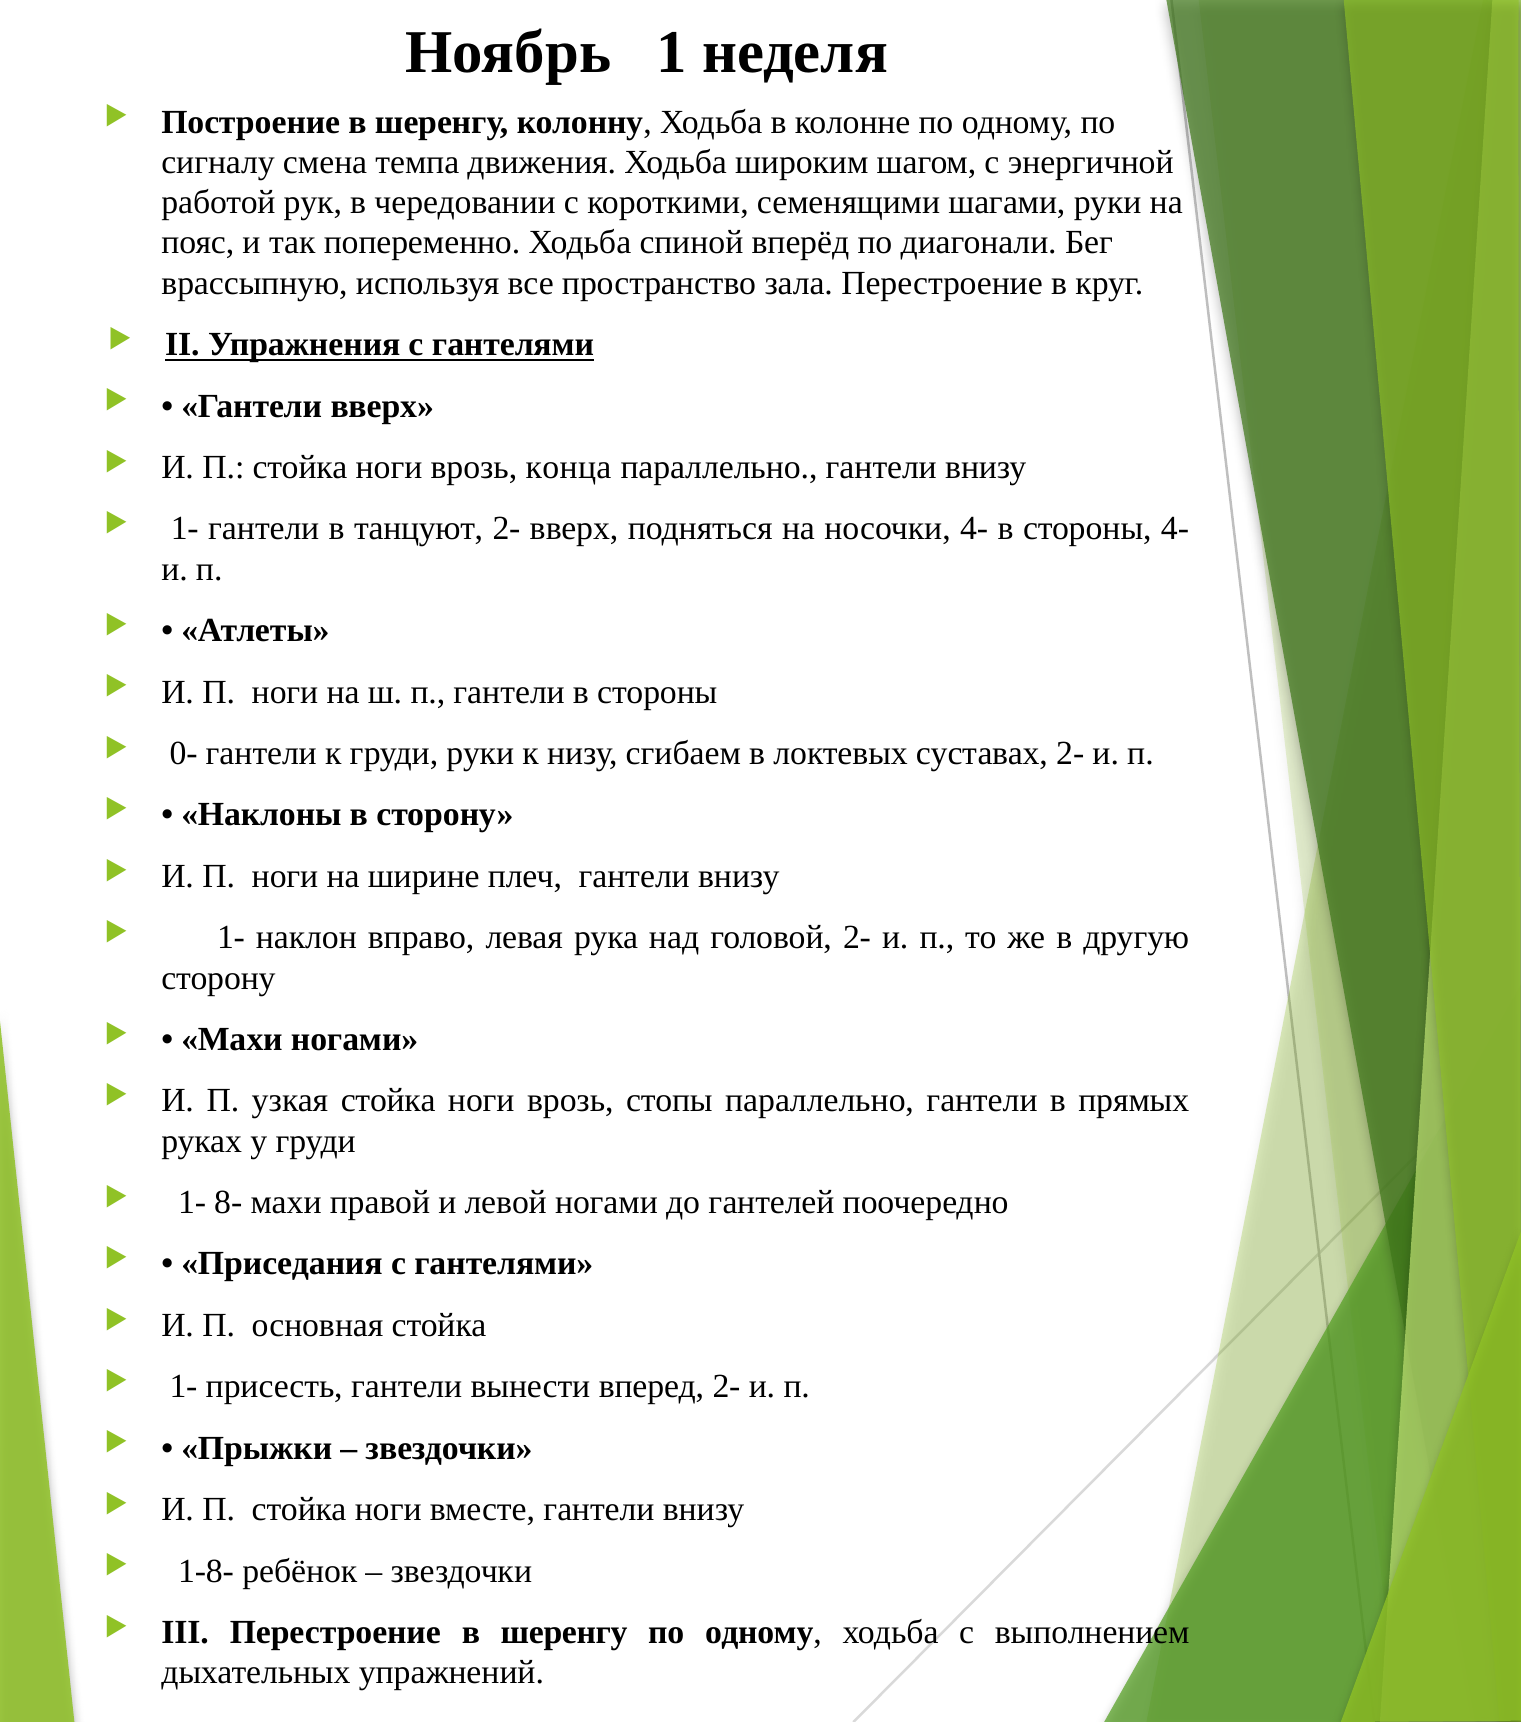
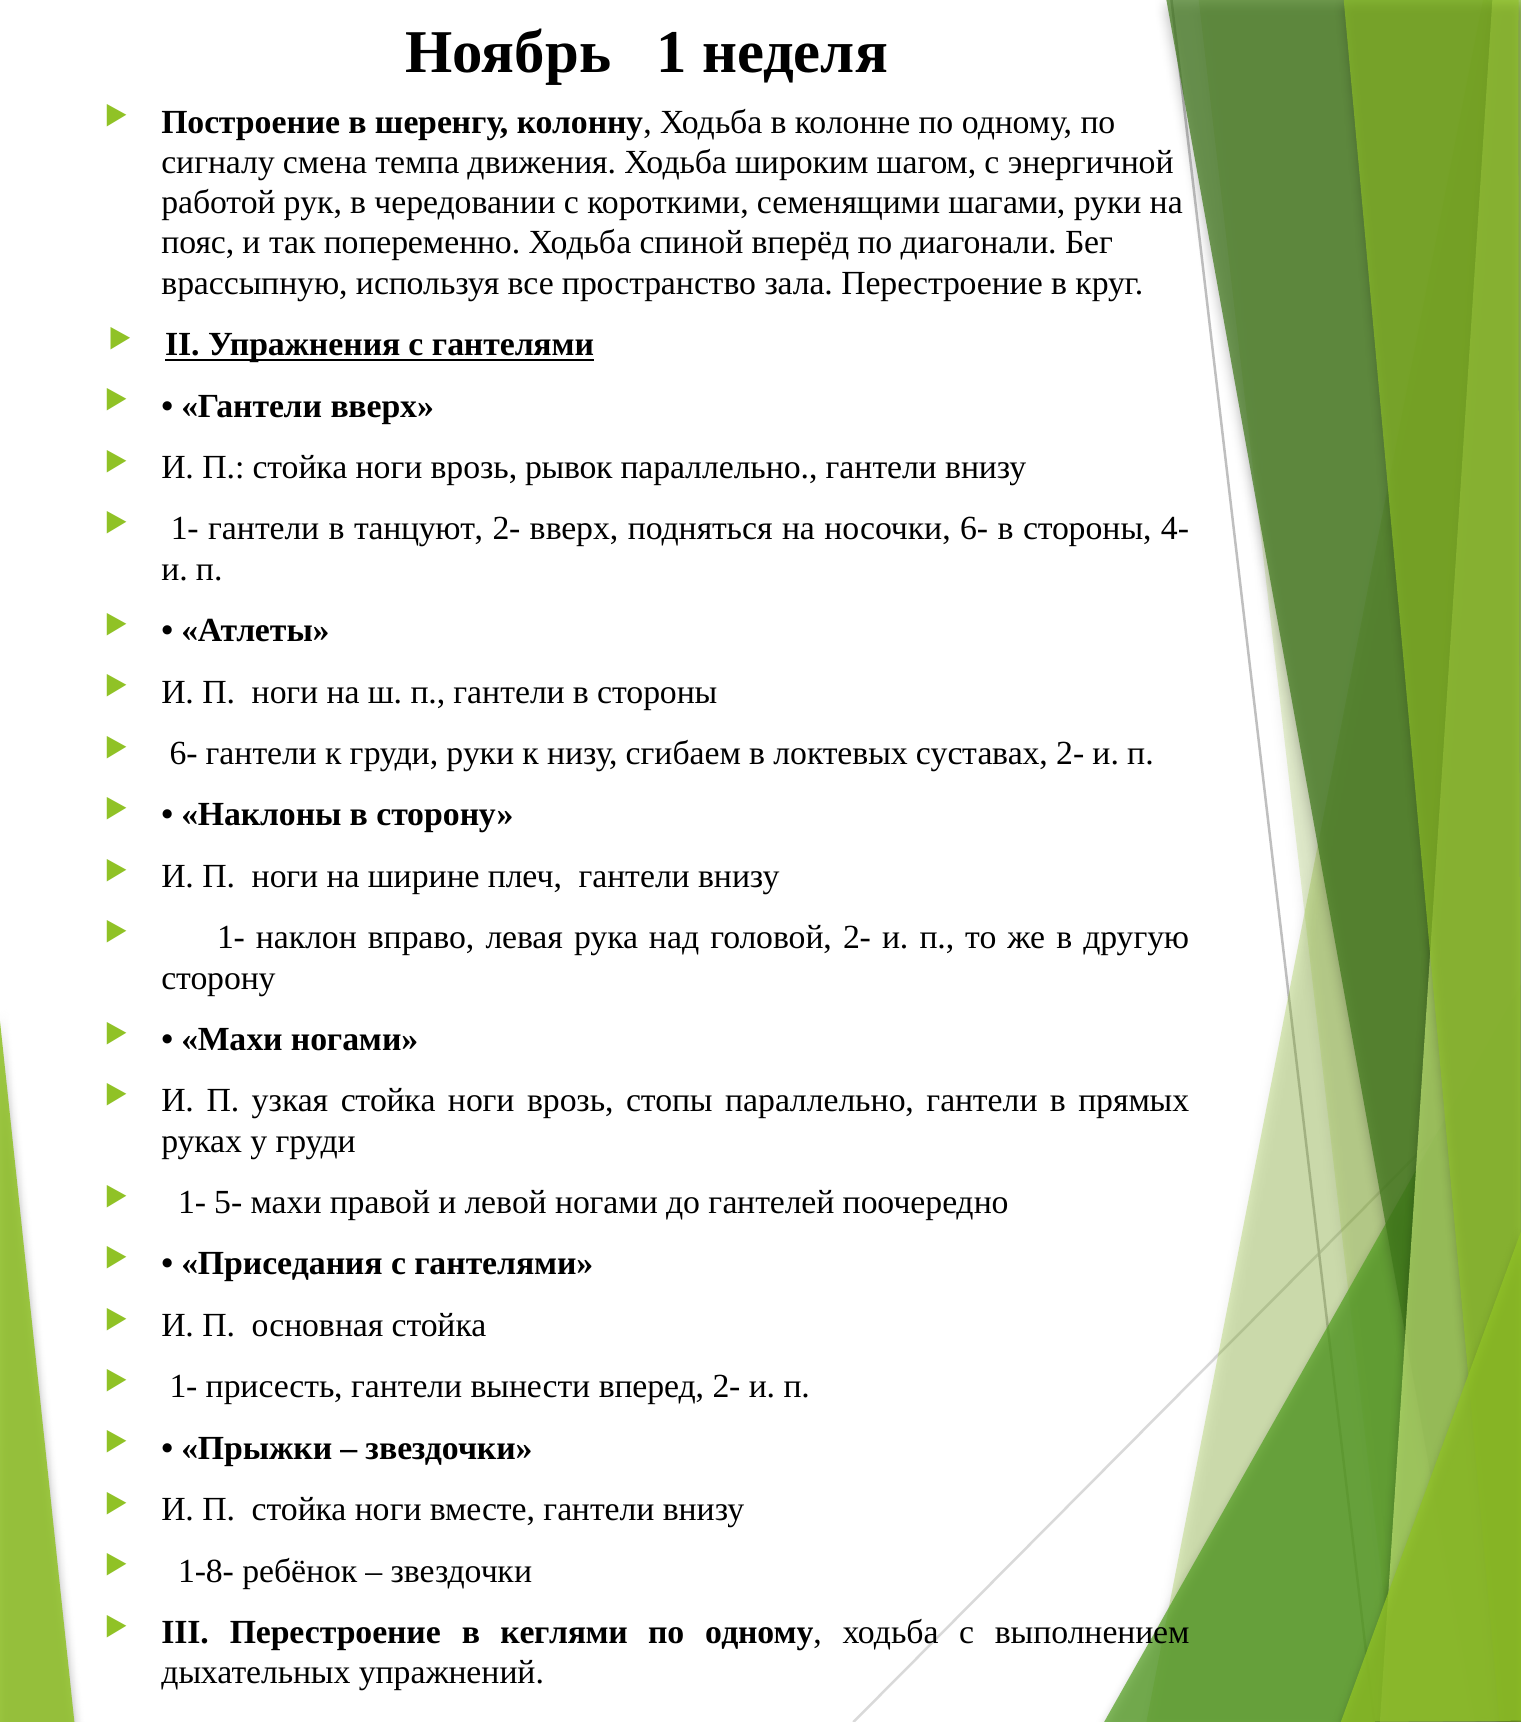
конца: конца -> рывок (569, 467)
носочки 4-: 4- -> 6- (974, 529)
0-: 0- -> 6- (184, 753)
8-: 8- -> 5- (228, 1202)
Перестроение в шеренгу: шеренгу -> кеглями (564, 1632)
